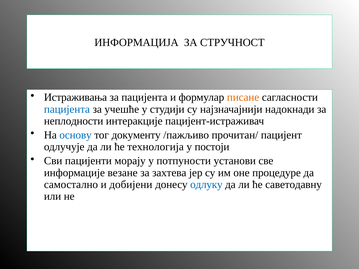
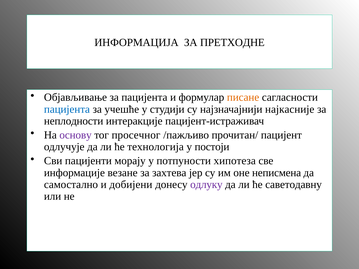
СТРУЧНОСТ: СТРУЧНОСТ -> ПРЕТХОДНЕ (232, 43)
Истраживања: Истраживања -> Објављивање (75, 97)
надокнади: надокнади -> најкасније (290, 109)
основу colour: blue -> purple (76, 135)
документу: документу -> просечног (136, 135)
установи: установи -> хипотеза (235, 161)
процедуре: процедуре -> неписмена (277, 173)
одлуку colour: blue -> purple (206, 185)
